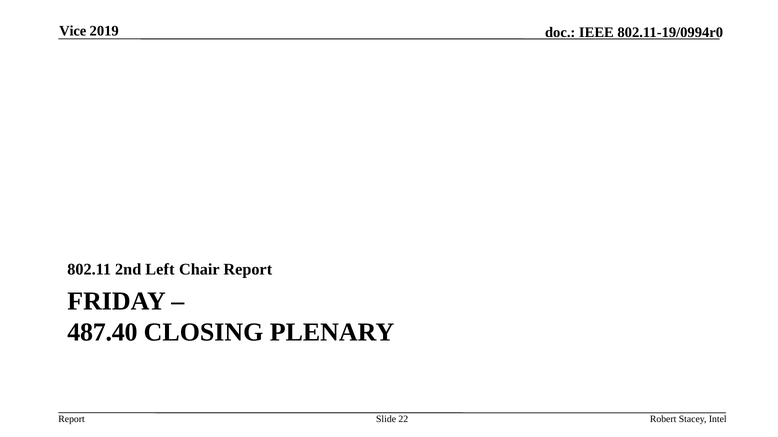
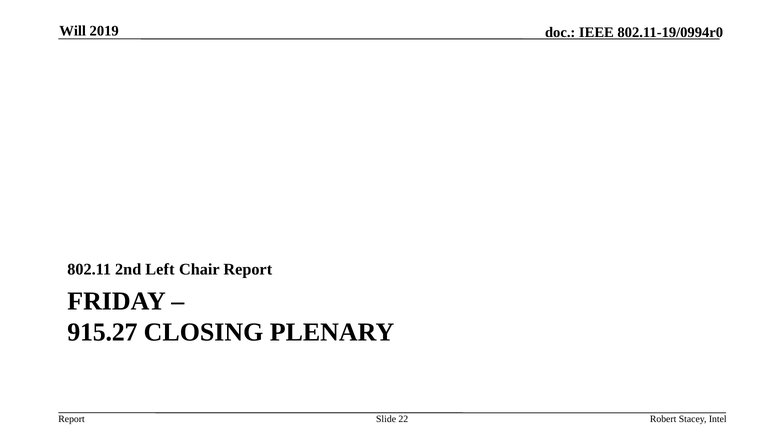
Vice: Vice -> Will (73, 31)
487.40: 487.40 -> 915.27 (102, 333)
